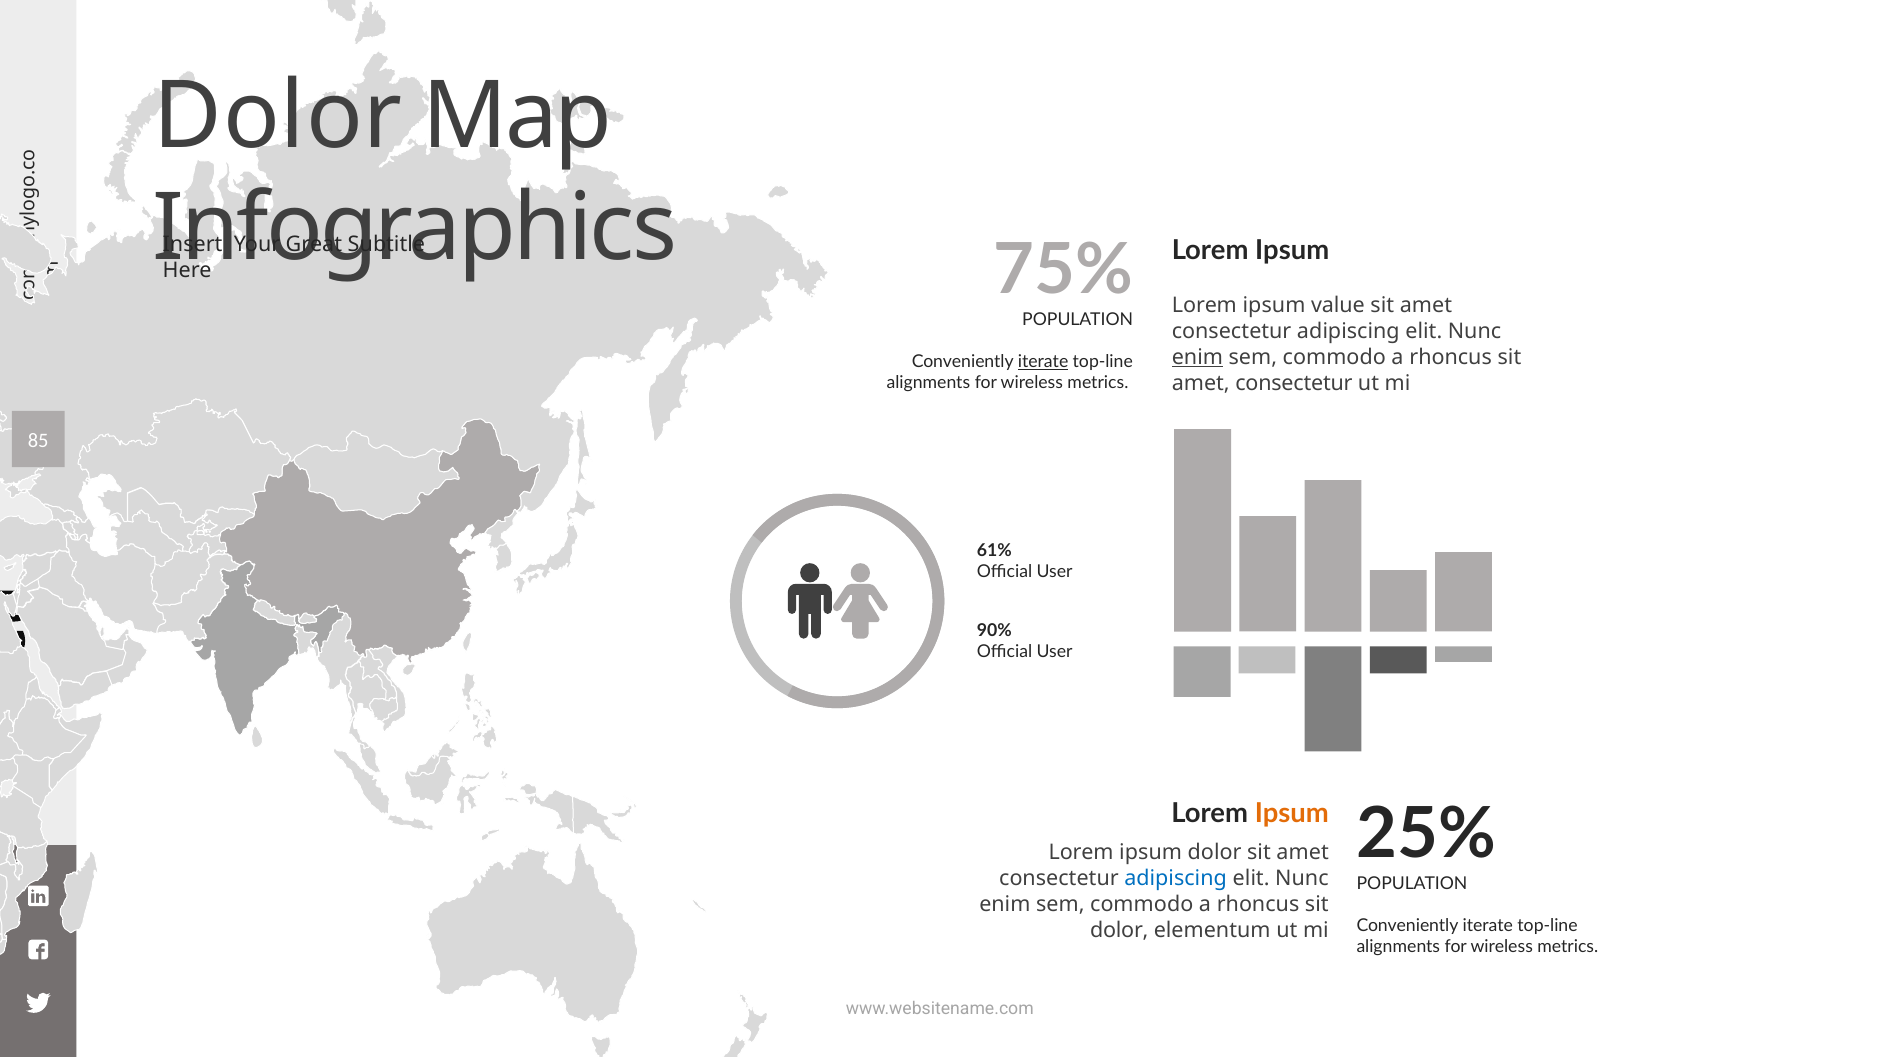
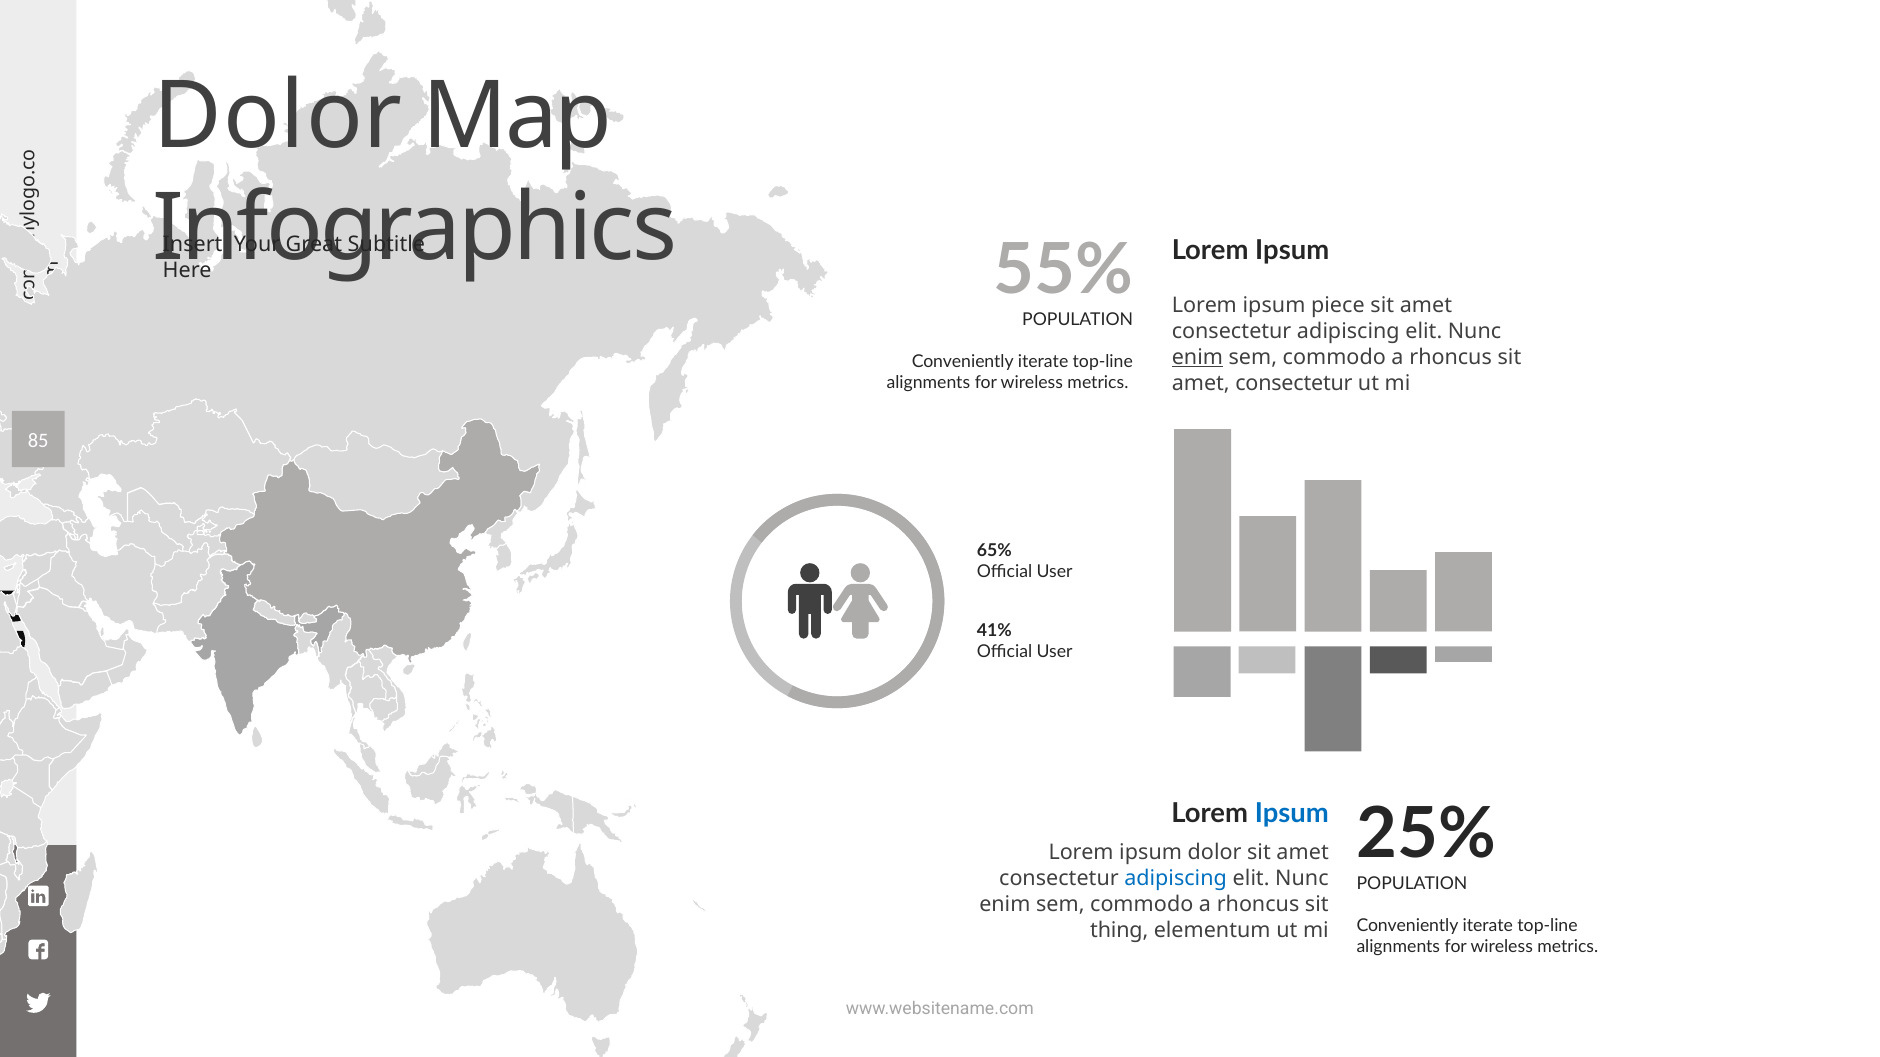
75%: 75% -> 55% (1063, 270)
value: value -> piece (1338, 306)
iterate underline: present -> none (1043, 362)
61%: 61% -> 65% (994, 551)
90%: 90% -> 41% (994, 631)
Ipsum colour: orange -> blue (1292, 814)
dolor: dolor -> thing (1119, 930)
